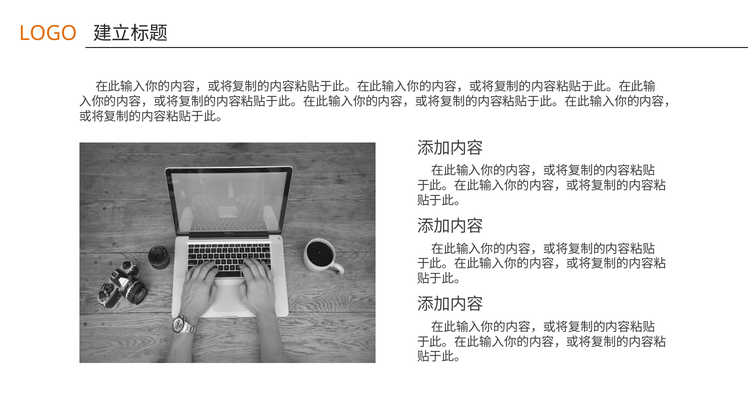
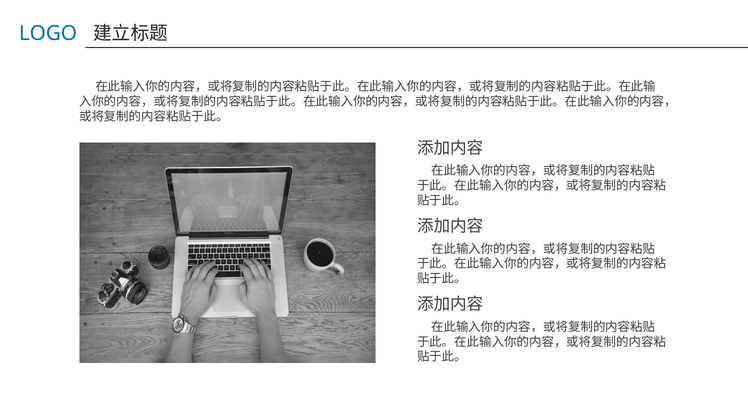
LOGO colour: orange -> blue (48, 34)
